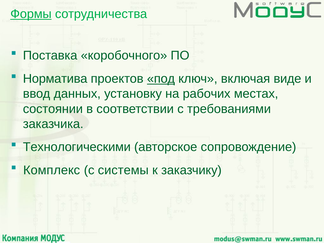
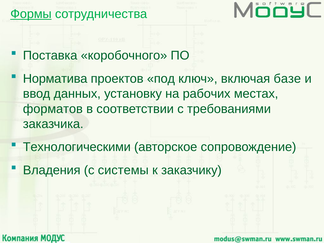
под underline: present -> none (161, 79)
виде: виде -> базе (287, 79)
состоянии: состоянии -> форматов (53, 109)
Комплекс: Комплекс -> Владения (52, 170)
